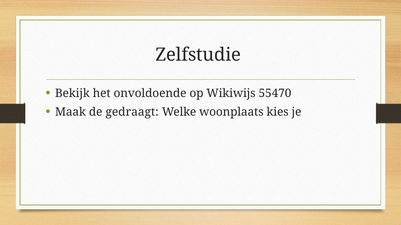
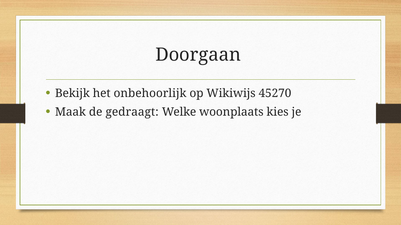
Zelfstudie: Zelfstudie -> Doorgaan (198, 55)
onvoldoende: onvoldoende -> onbehoorlijk (150, 93)
55470: 55470 -> 45270 (275, 93)
